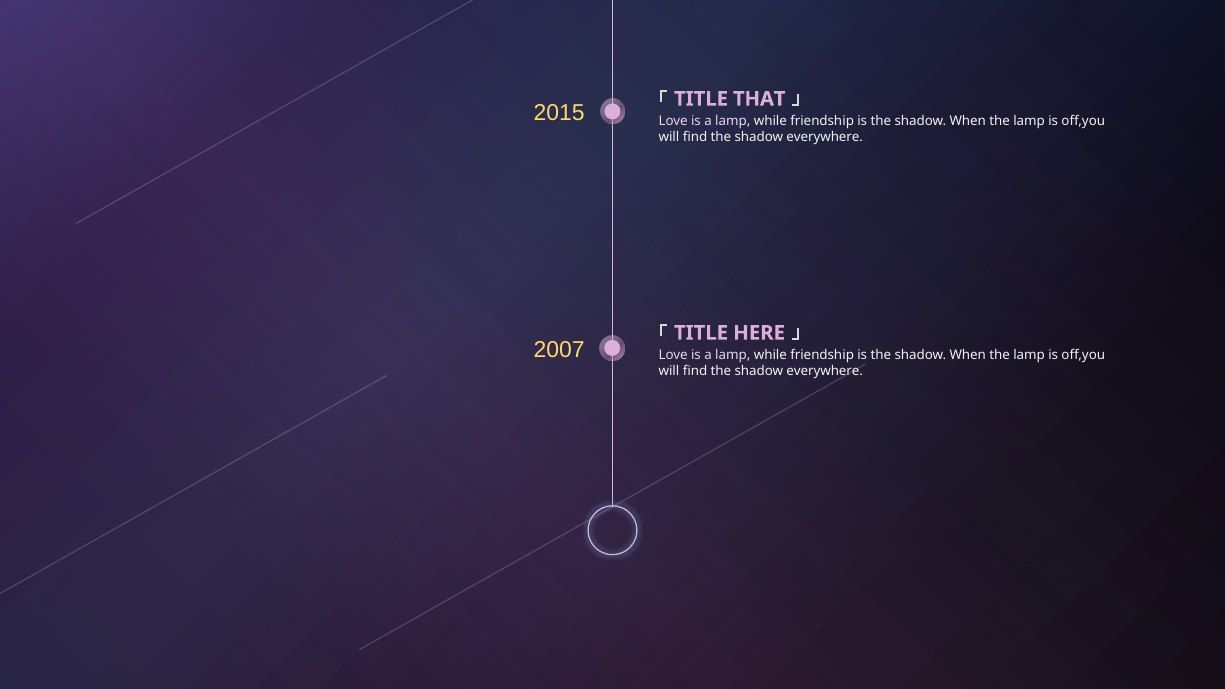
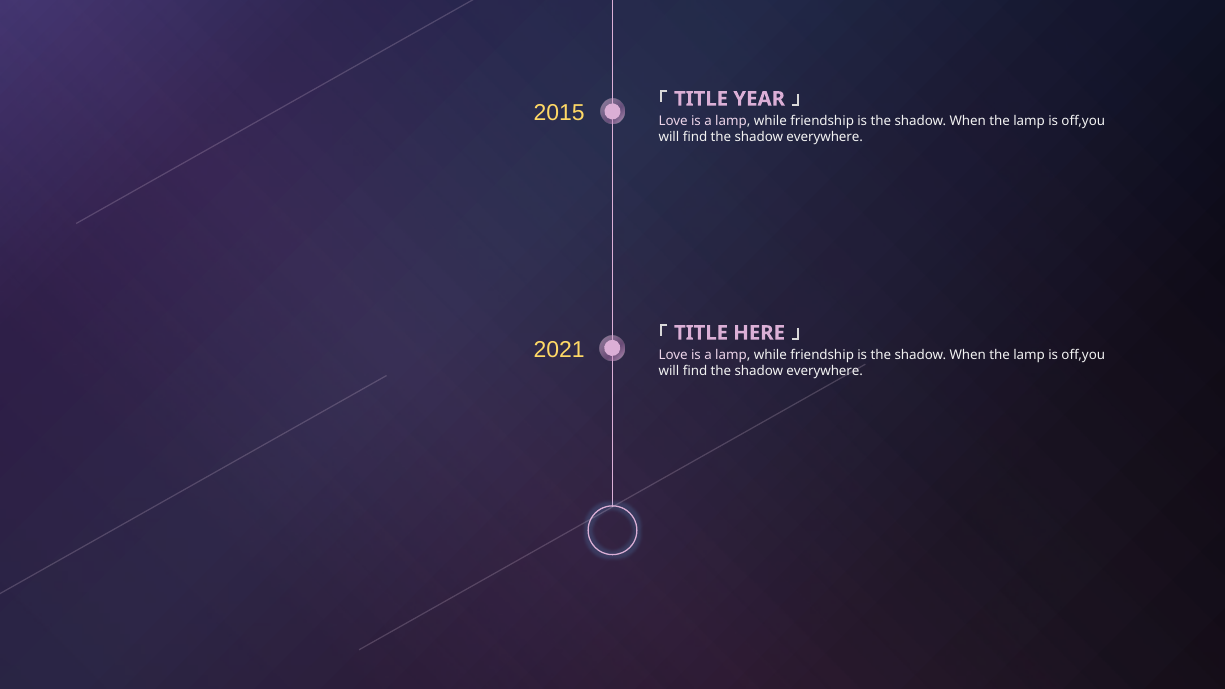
THAT: THAT -> YEAR (759, 99)
2007: 2007 -> 2021 (559, 350)
